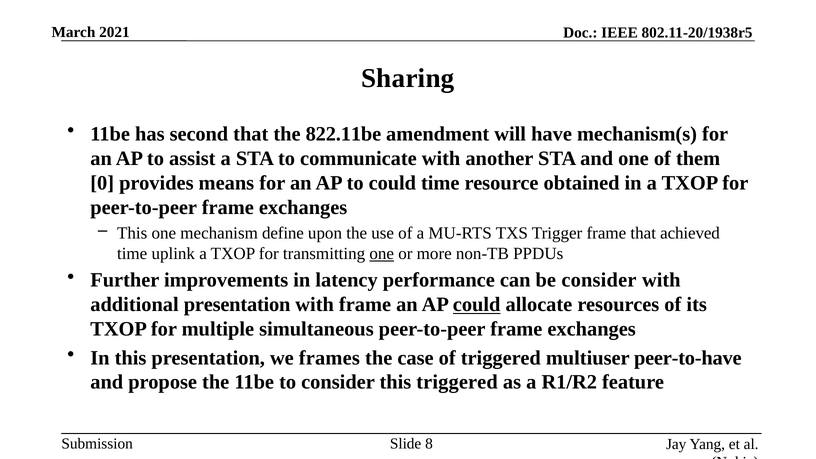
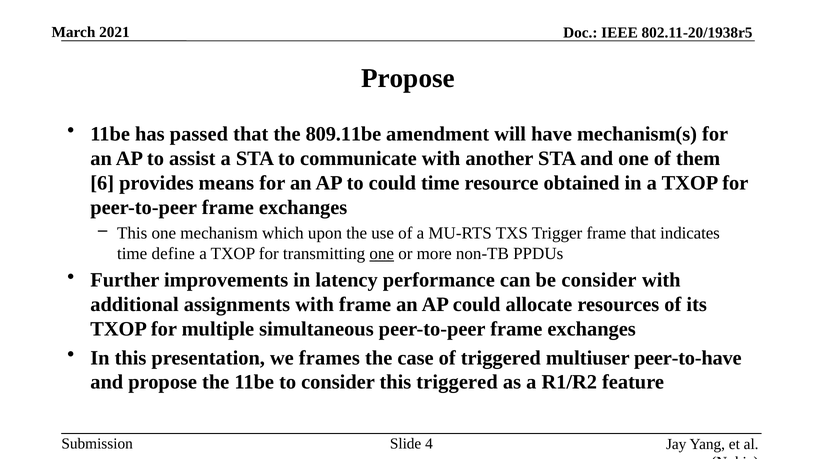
Sharing: Sharing -> Propose (408, 78)
second: second -> passed (199, 134)
822.11be: 822.11be -> 809.11be (343, 134)
0: 0 -> 6 (102, 183)
define: define -> which (283, 233)
achieved: achieved -> indicates (690, 233)
uplink: uplink -> define (173, 253)
additional presentation: presentation -> assignments (237, 305)
could underline: present -> none (477, 305)
8: 8 -> 4 (429, 444)
